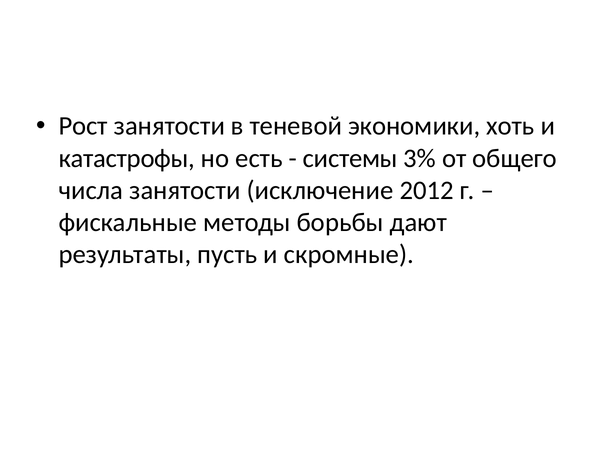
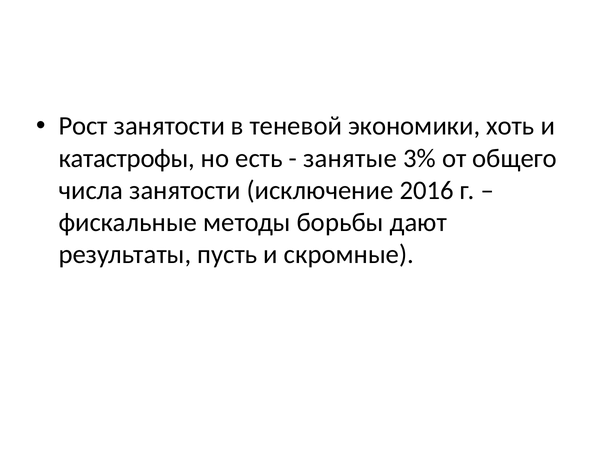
системы: системы -> занятые (350, 158)
2012: 2012 -> 2016 (427, 190)
